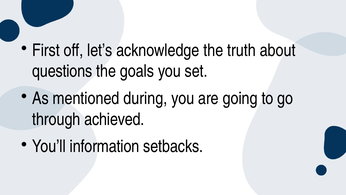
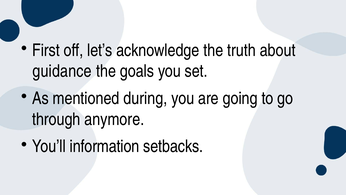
questions: questions -> guidance (62, 71)
achieved: achieved -> anymore (114, 119)
